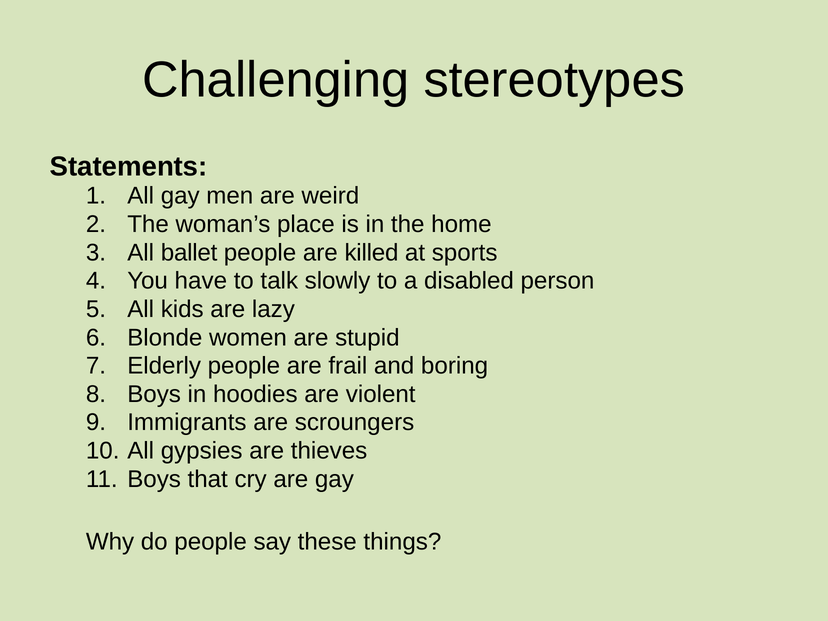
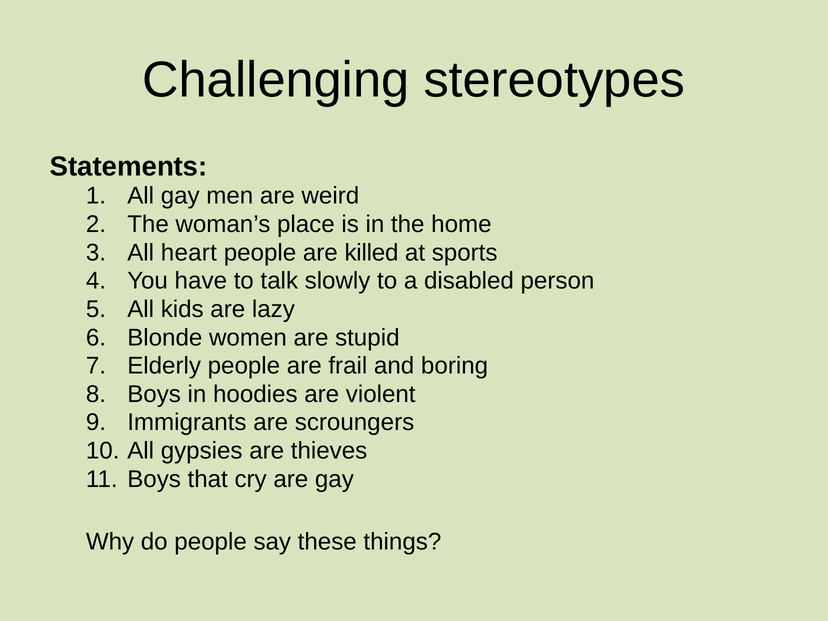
ballet: ballet -> heart (189, 253)
